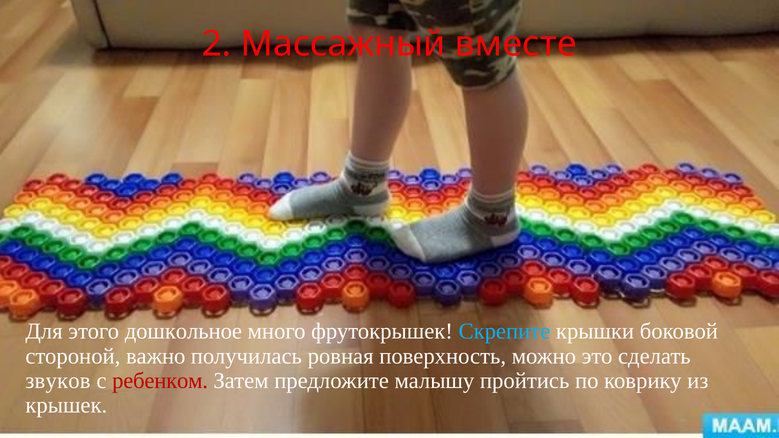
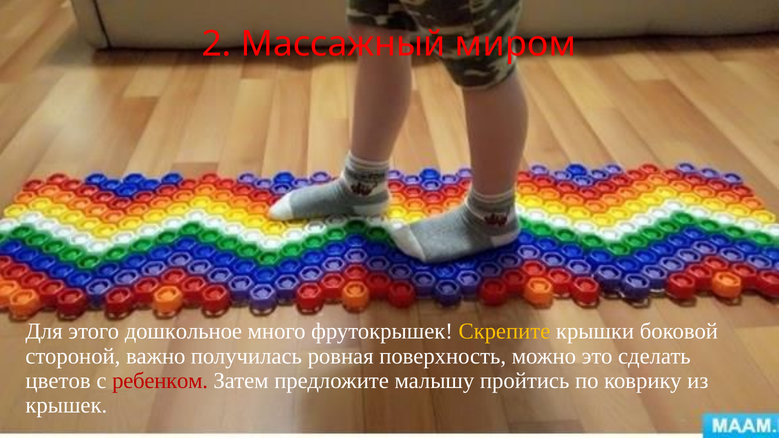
вместе: вместе -> миром (516, 44)
Скрепите colour: light blue -> yellow (504, 332)
звуков: звуков -> цветов (58, 381)
